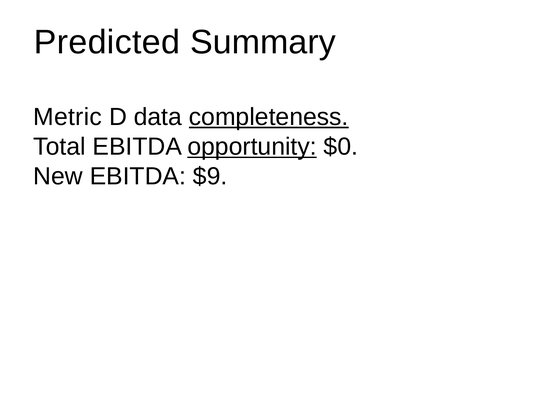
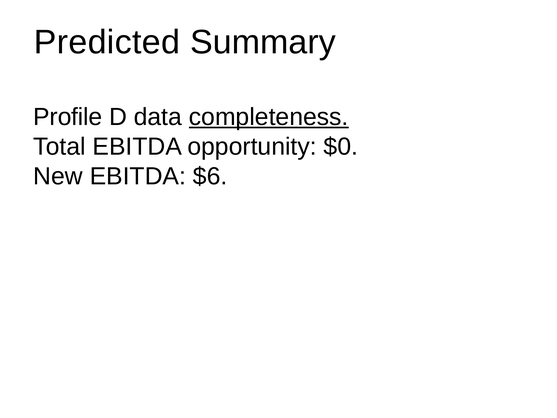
Metric: Metric -> Profile (68, 117)
opportunity underline: present -> none (252, 147)
$9: $9 -> $6 (210, 176)
